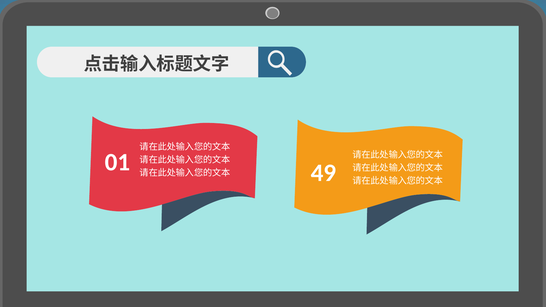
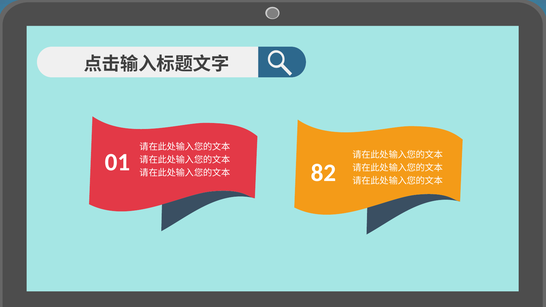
49: 49 -> 82 (324, 173)
